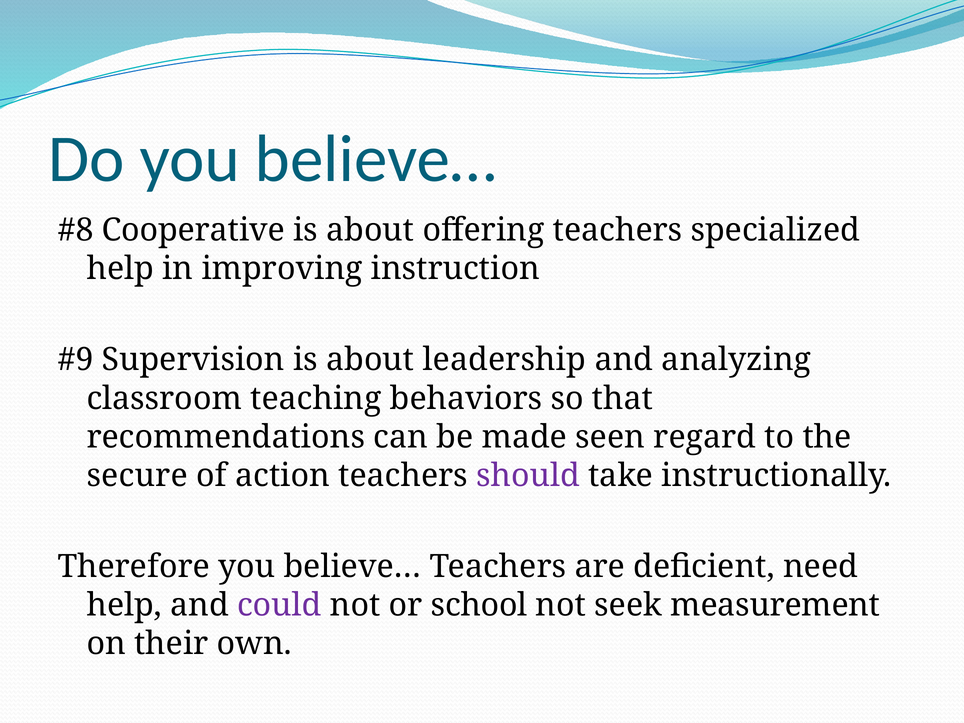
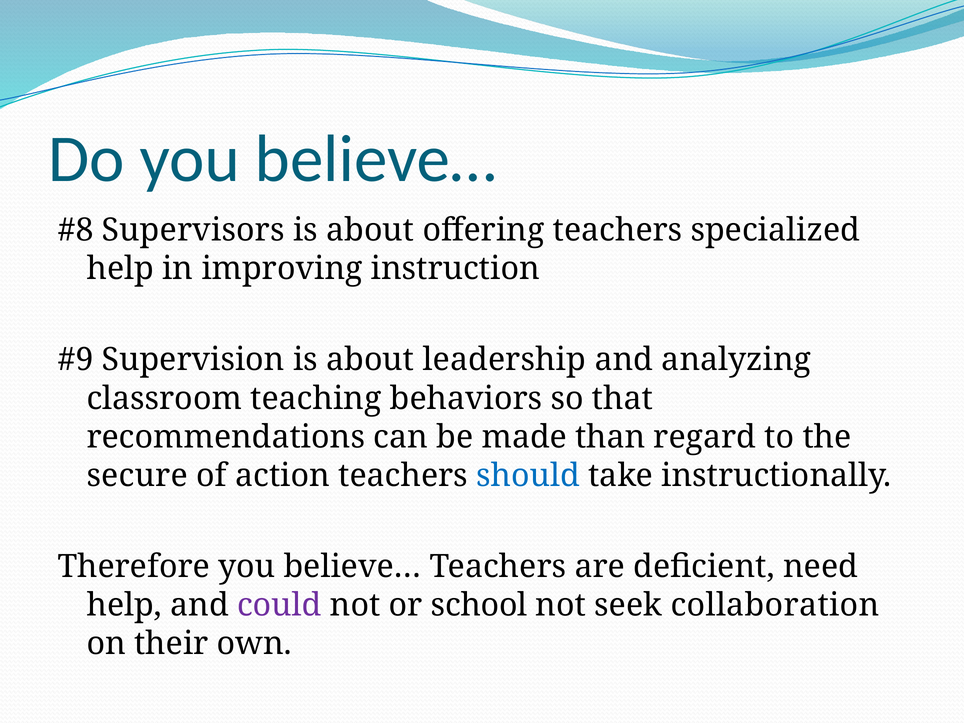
Cooperative: Cooperative -> Supervisors (193, 230)
seen: seen -> than (610, 437)
should colour: purple -> blue (528, 476)
measurement: measurement -> collaboration (775, 605)
